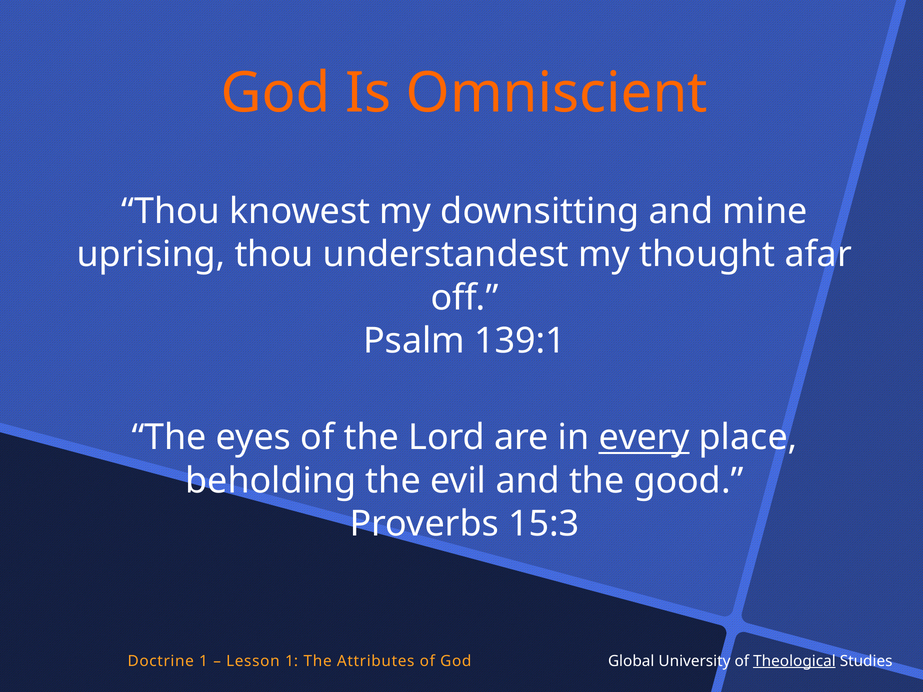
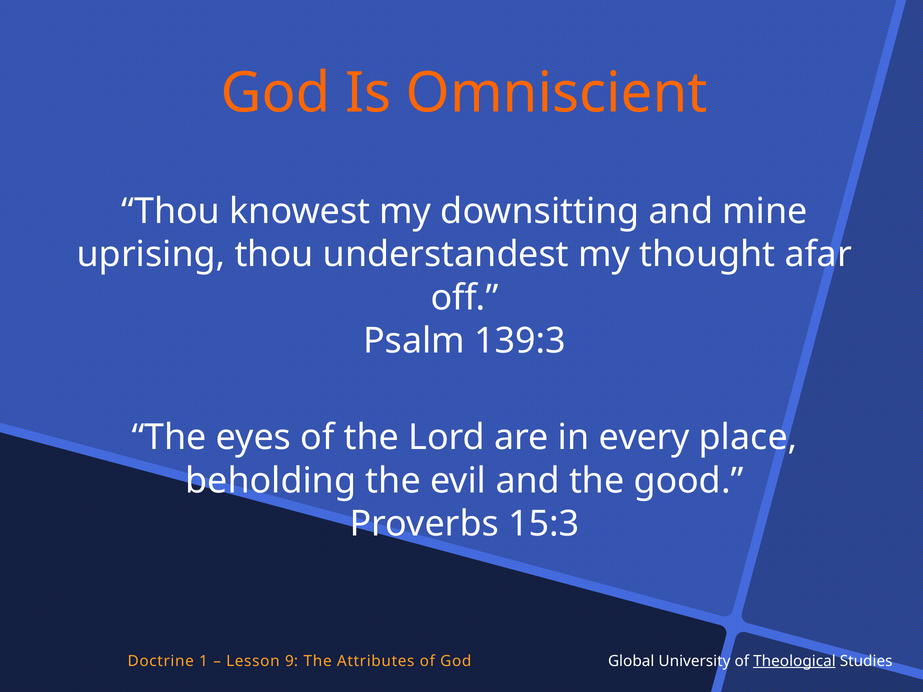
139:1: 139:1 -> 139:3 (520, 341)
every underline: present -> none (644, 438)
Lesson 1: 1 -> 9 (292, 661)
